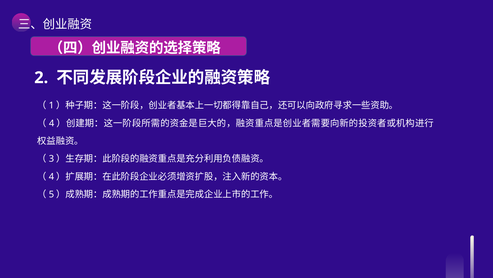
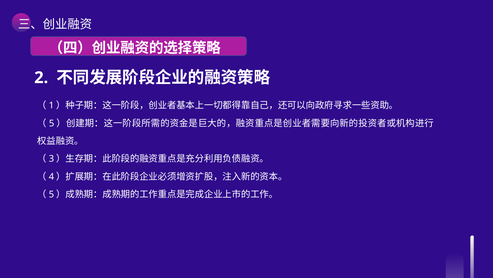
4: 4 -> 5 (52, 123)
